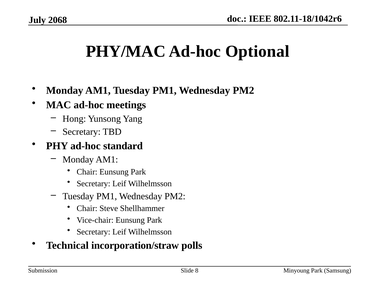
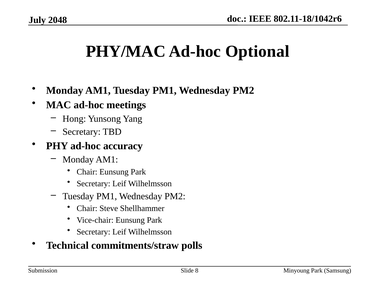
2068: 2068 -> 2048 (58, 20)
standard: standard -> accuracy (123, 146)
incorporation/straw: incorporation/straw -> commitments/straw (135, 245)
